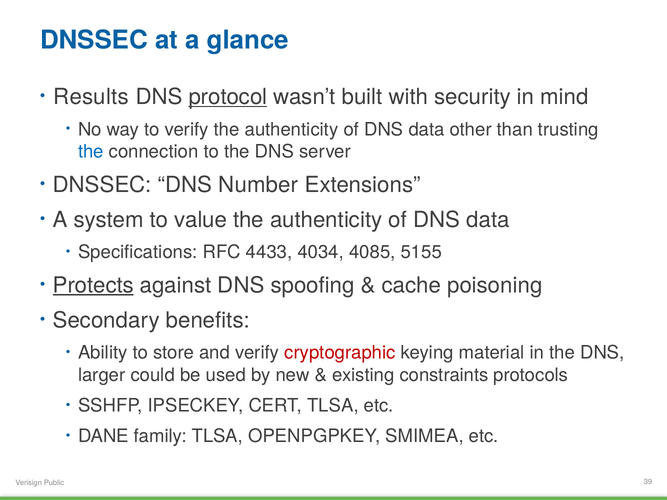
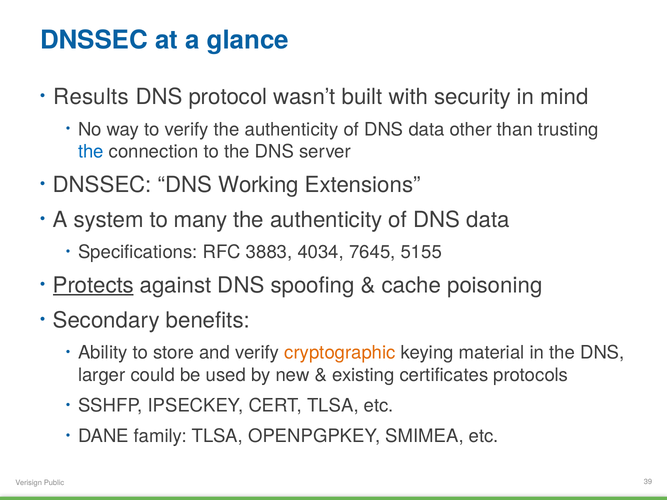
protocol underline: present -> none (228, 97)
Number: Number -> Working (258, 185)
value: value -> many (201, 220)
4433: 4433 -> 3883 (269, 252)
4085: 4085 -> 7645 (372, 252)
cryptographic colour: red -> orange (340, 353)
constraints: constraints -> certificates (444, 375)
